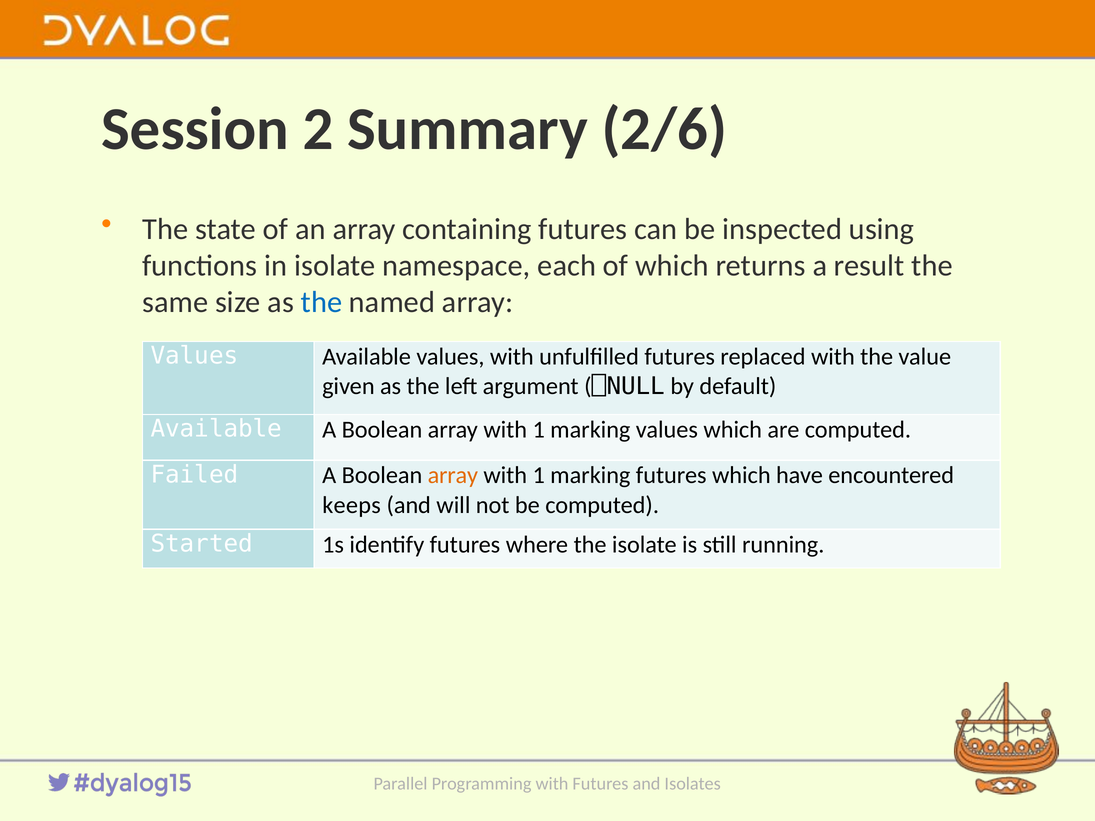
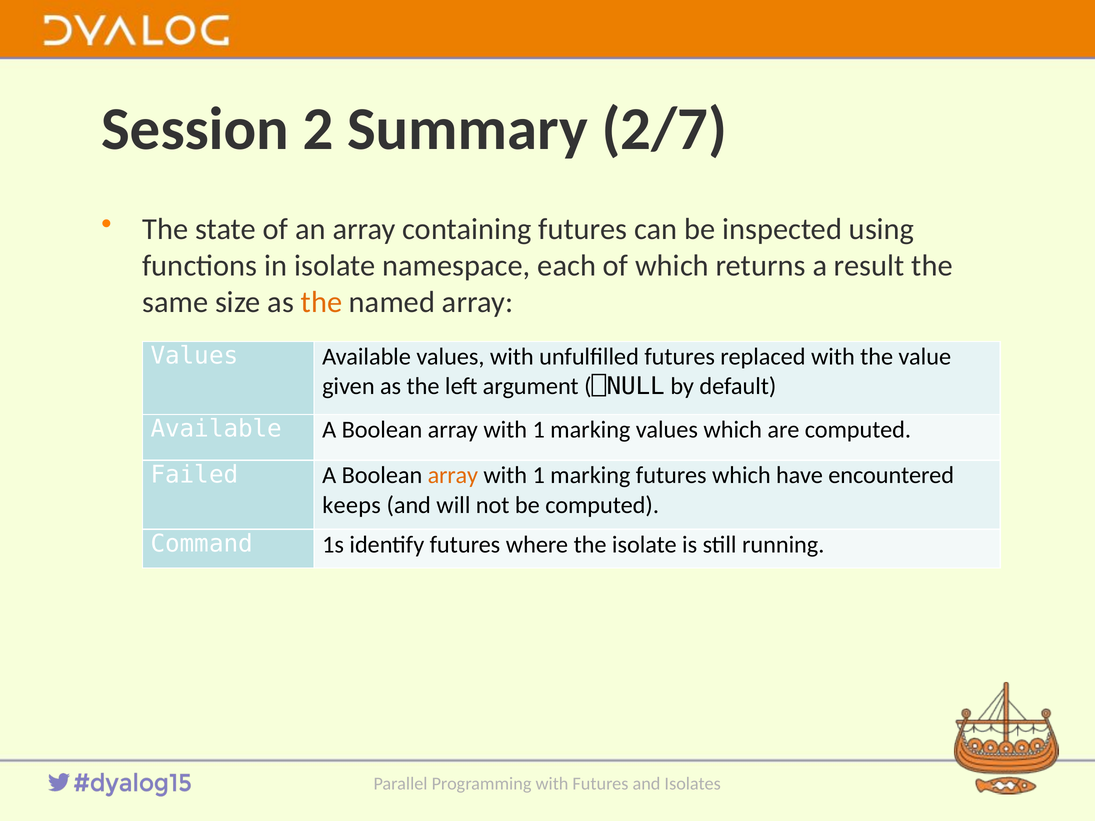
2/6: 2/6 -> 2/7 (664, 129)
the colour: blue -> orange (321, 302)
Started: Started -> Command (202, 544)
